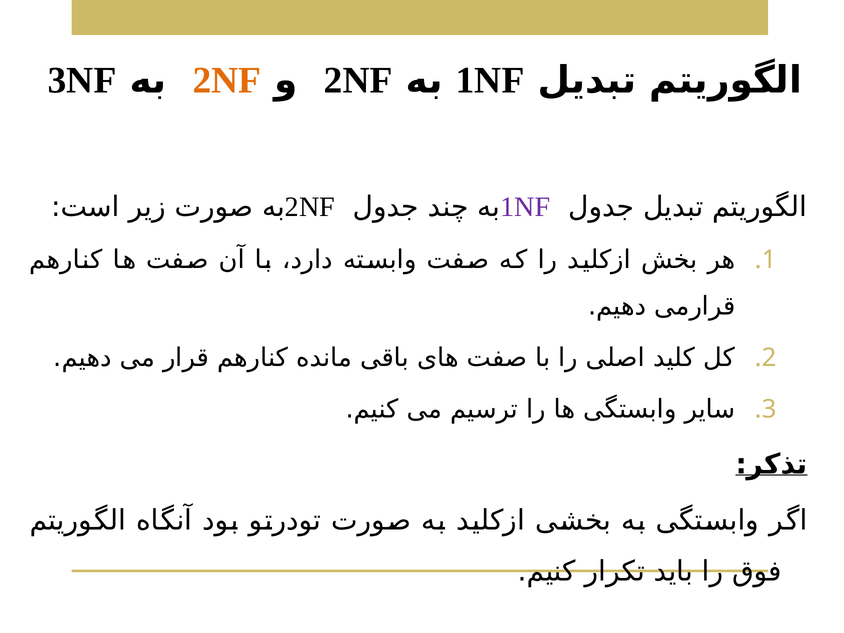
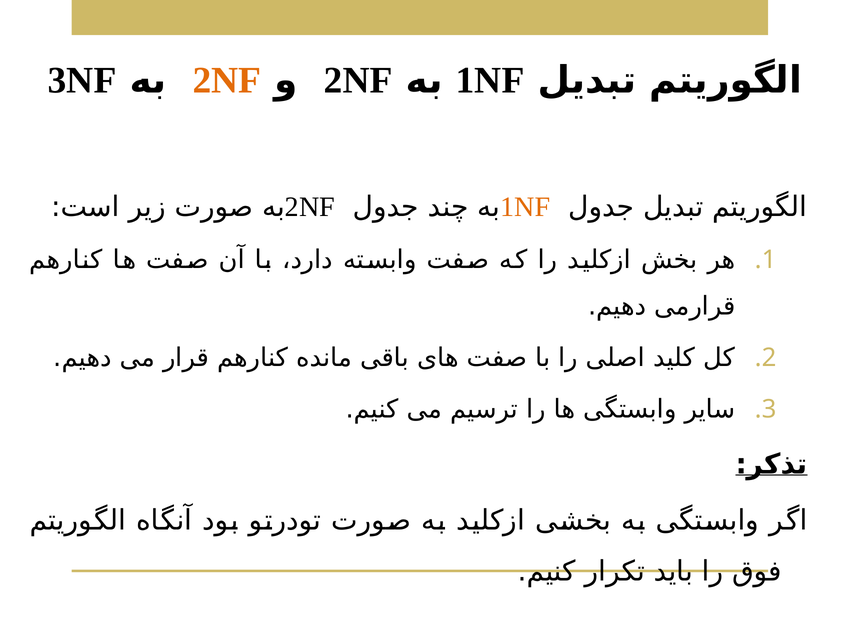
1NF colour: purple -> orange (525, 207)
